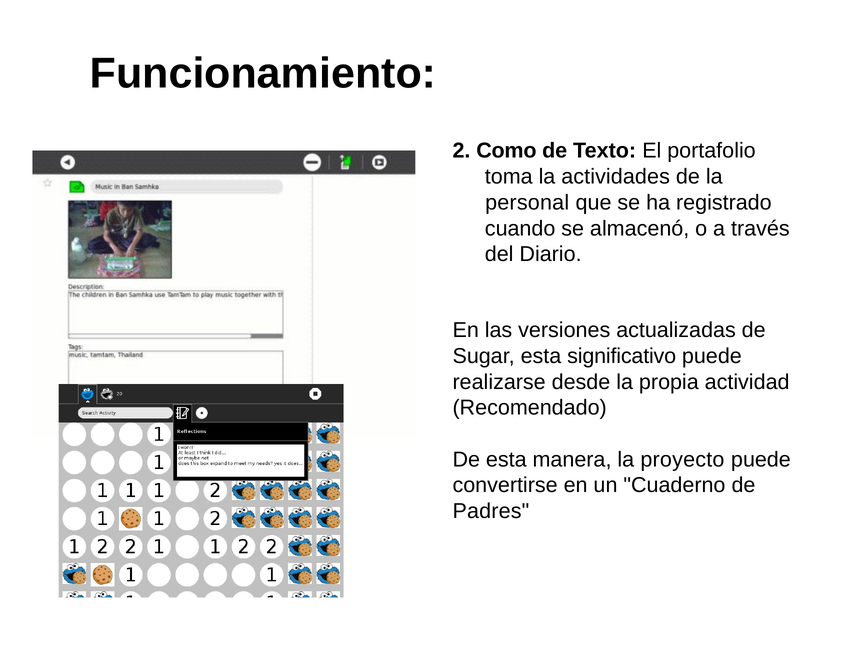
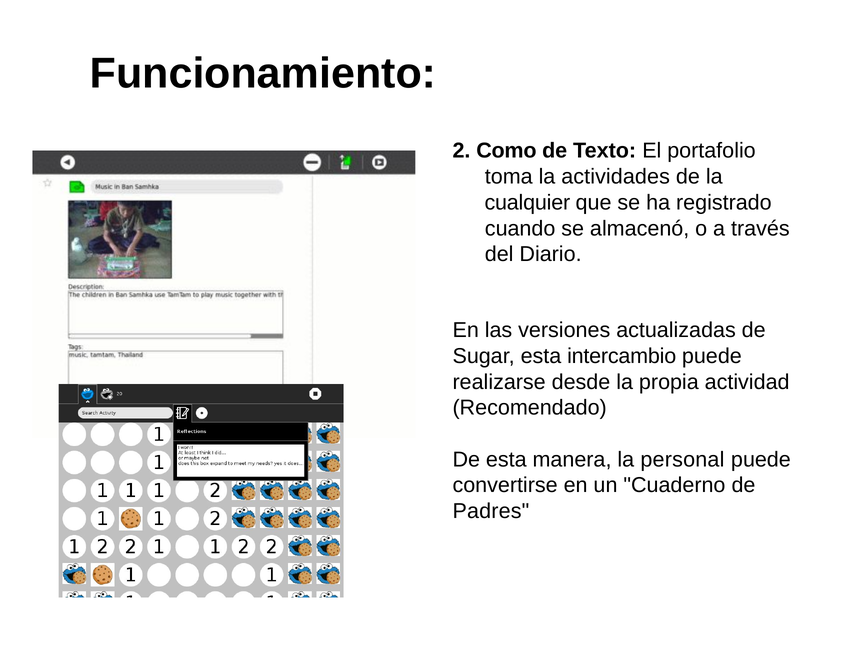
personal: personal -> cualquier (527, 202)
significativo: significativo -> intercambio (622, 356)
proyecto: proyecto -> personal (682, 459)
